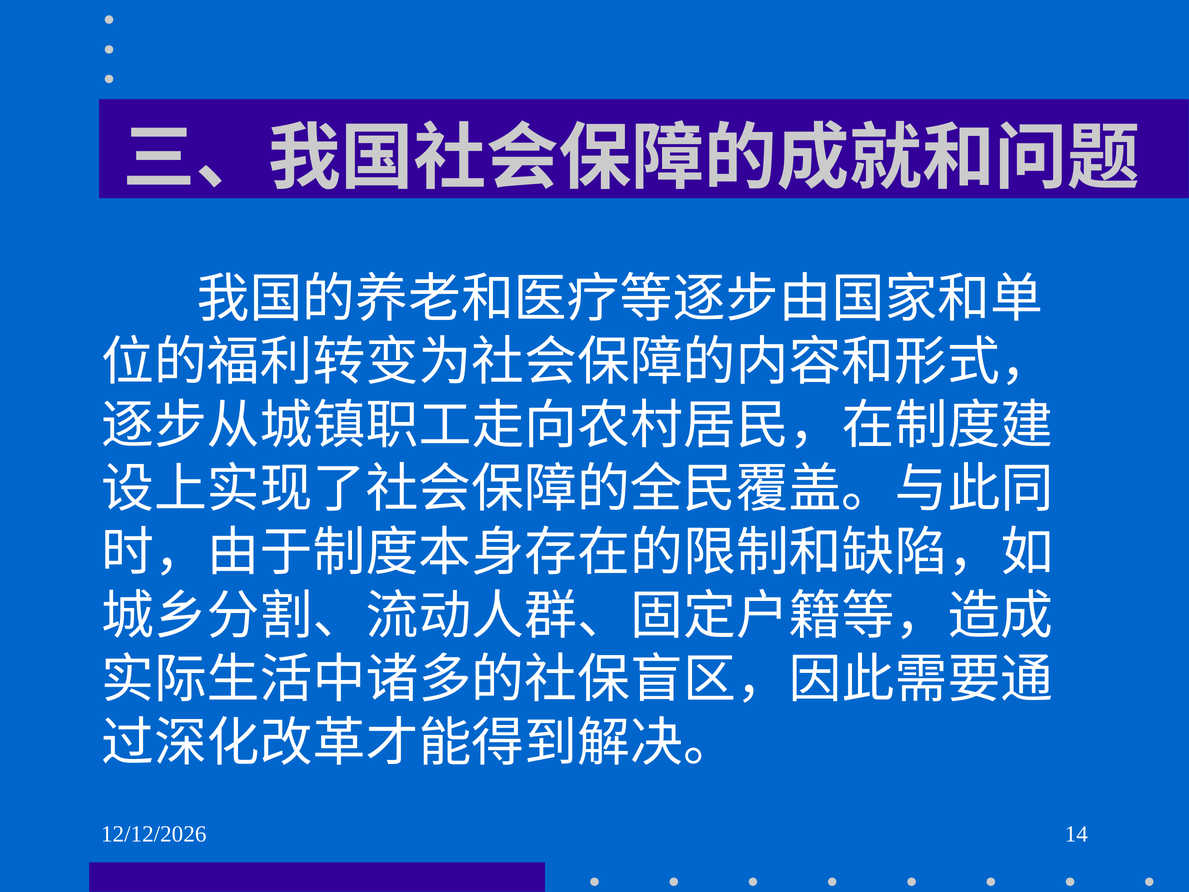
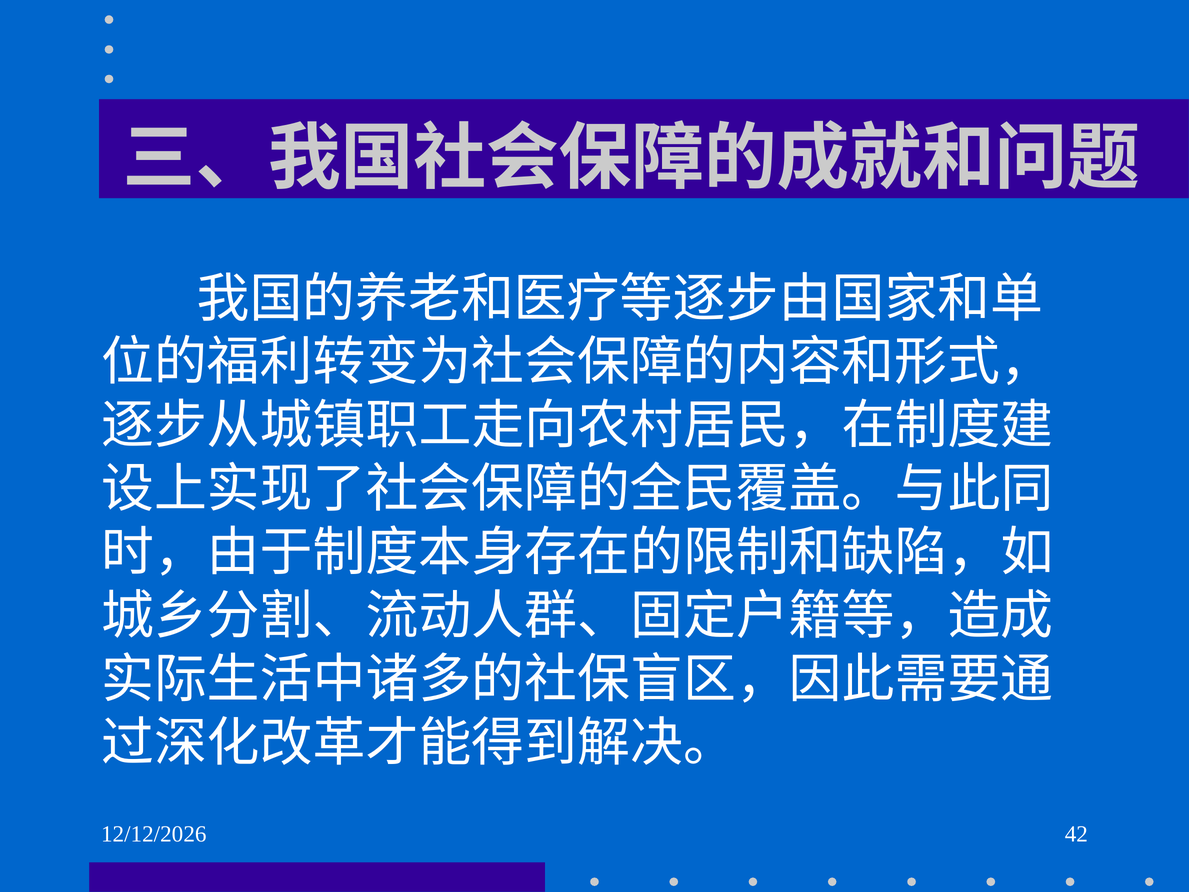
14: 14 -> 42 (1076, 834)
